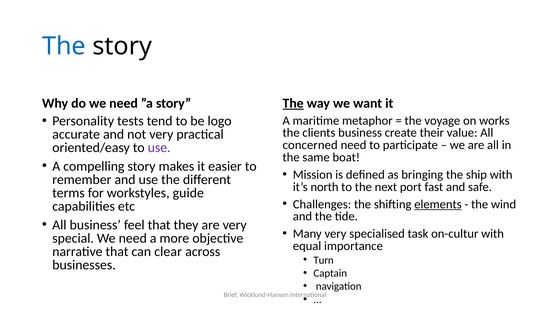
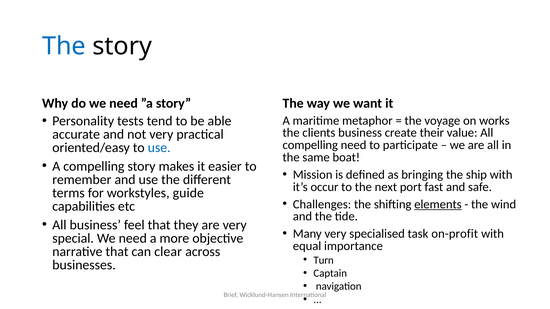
The underline: present -> none (293, 103)
logo: logo -> able (220, 121)
concerned: concerned -> compelling (310, 145)
use colour: purple -> blue (159, 148)
north: north -> occur (324, 187)
on-cultur: on-cultur -> on-profit (455, 234)
